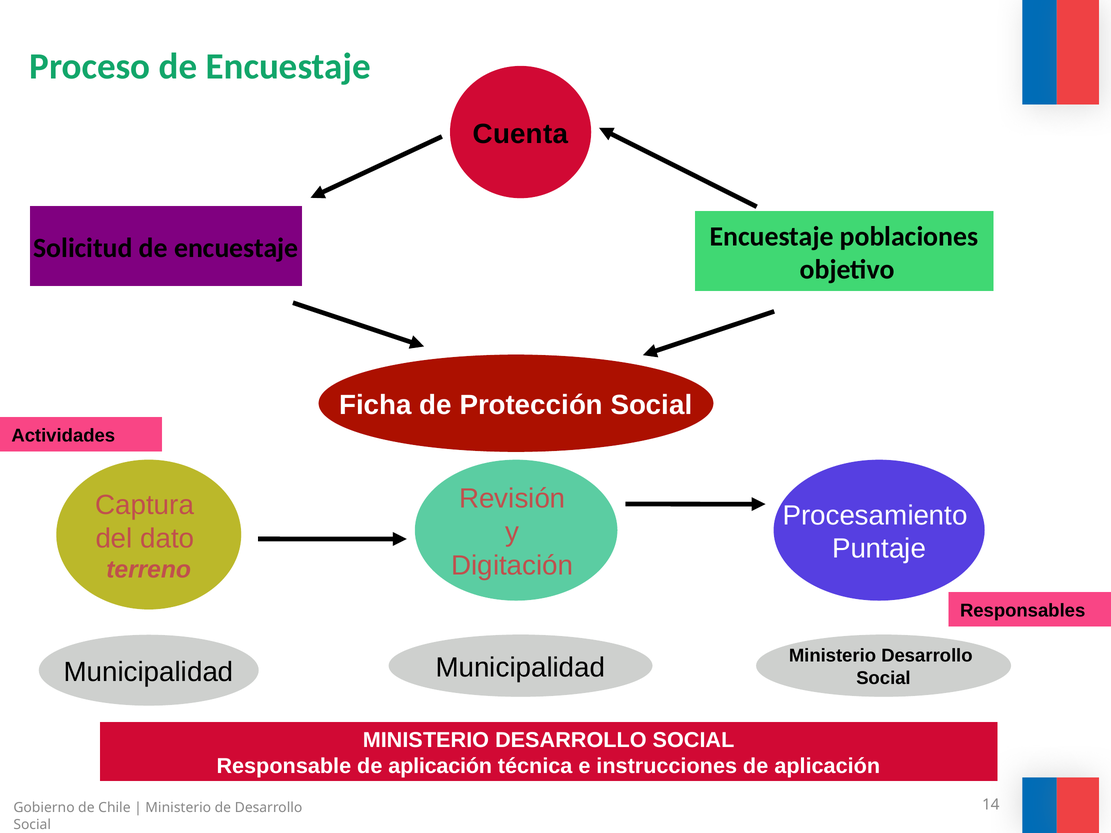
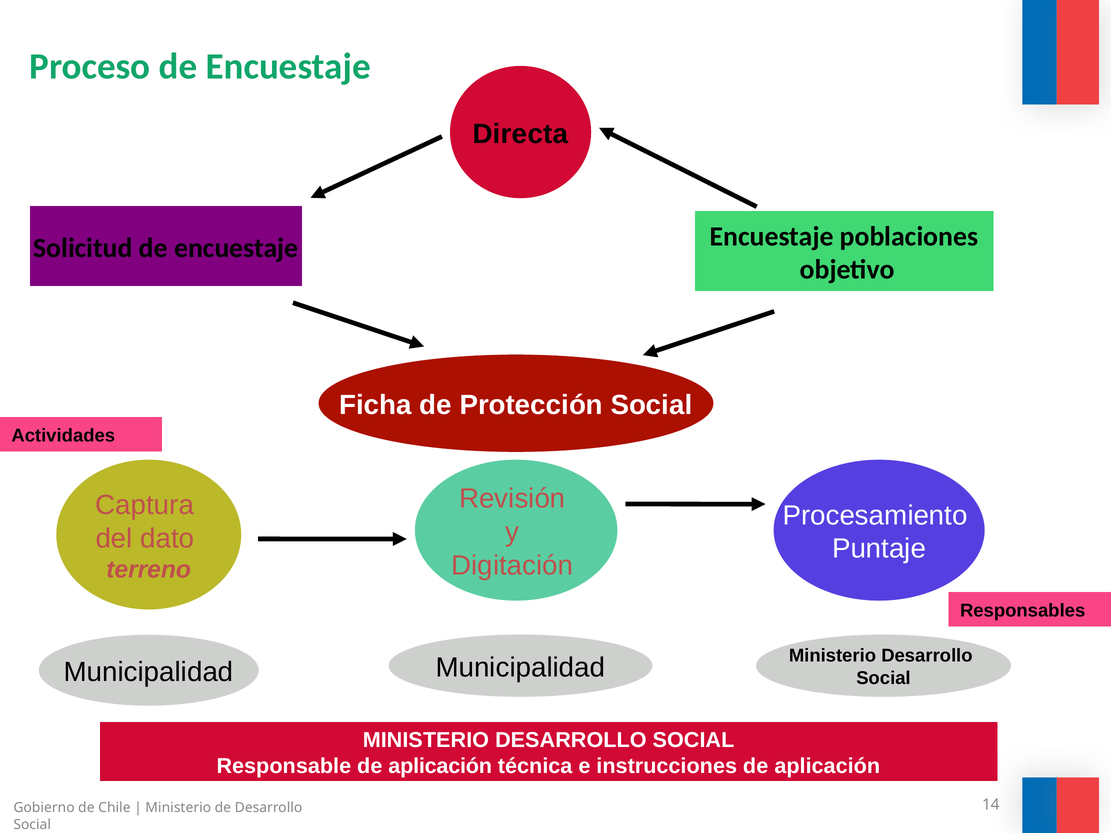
Cuenta: Cuenta -> Directa (520, 134)
